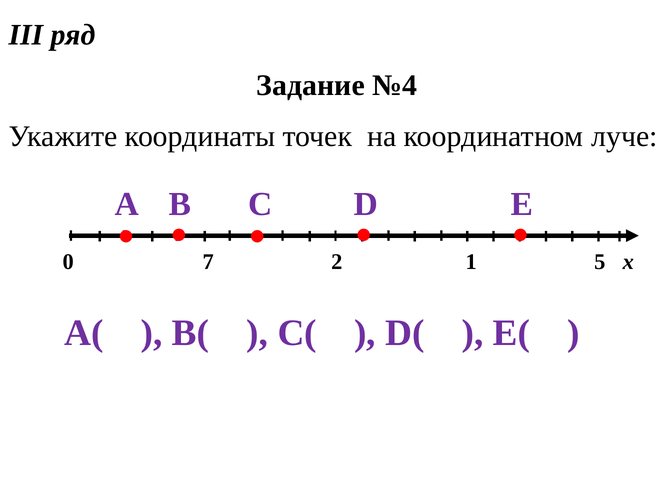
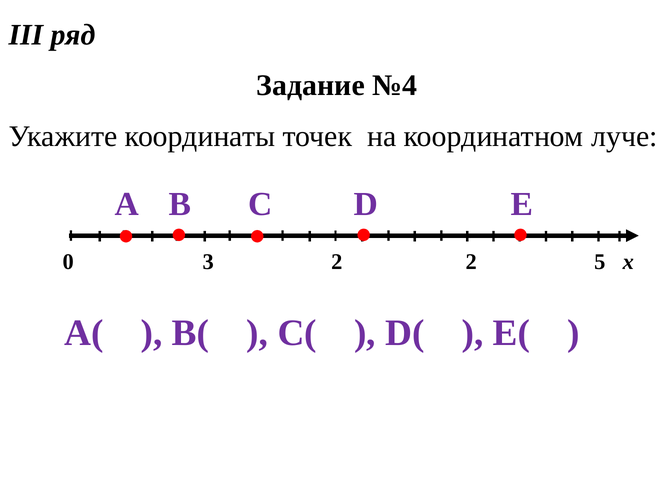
7: 7 -> 3 (208, 262)
2 1: 1 -> 2 (471, 262)
